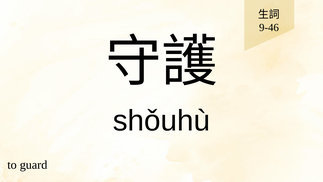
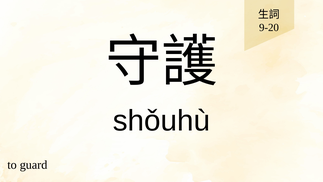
9-46: 9-46 -> 9-20 (269, 28)
